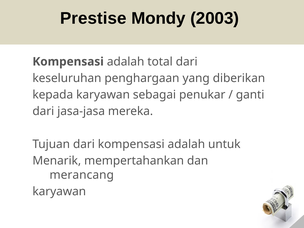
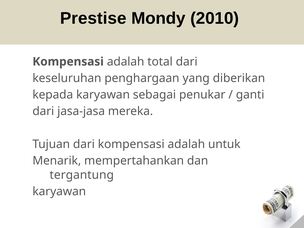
2003: 2003 -> 2010 (215, 18)
merancang: merancang -> tergantung (82, 175)
